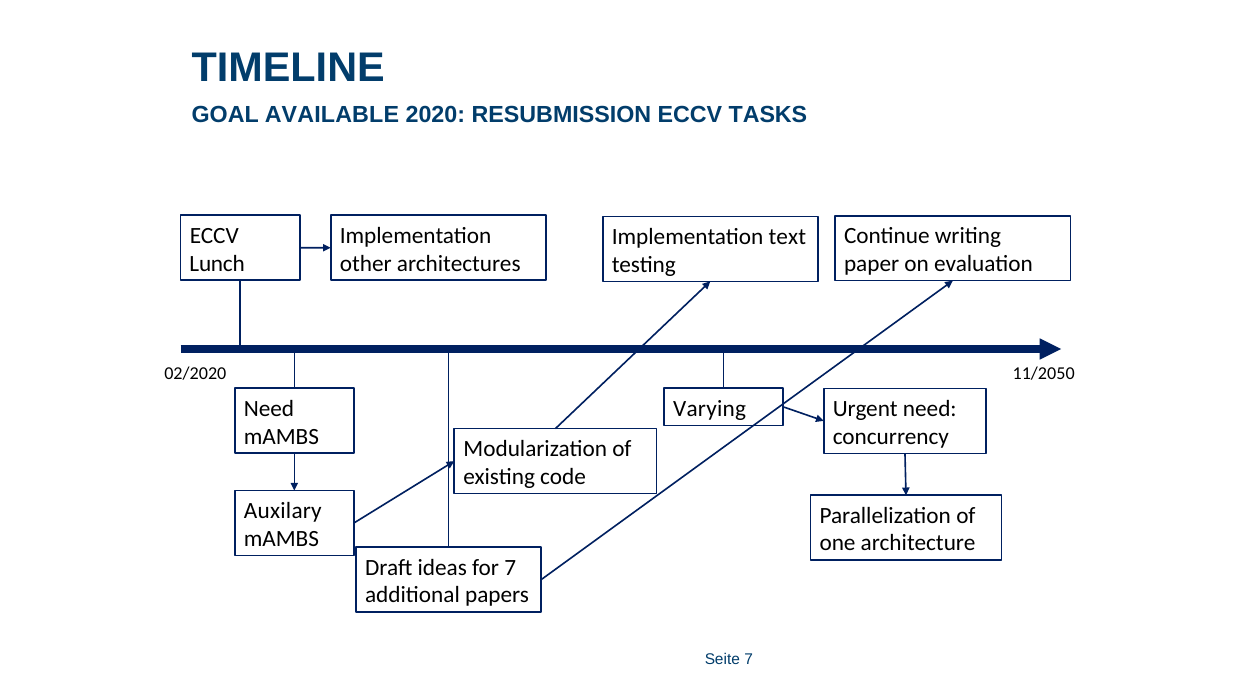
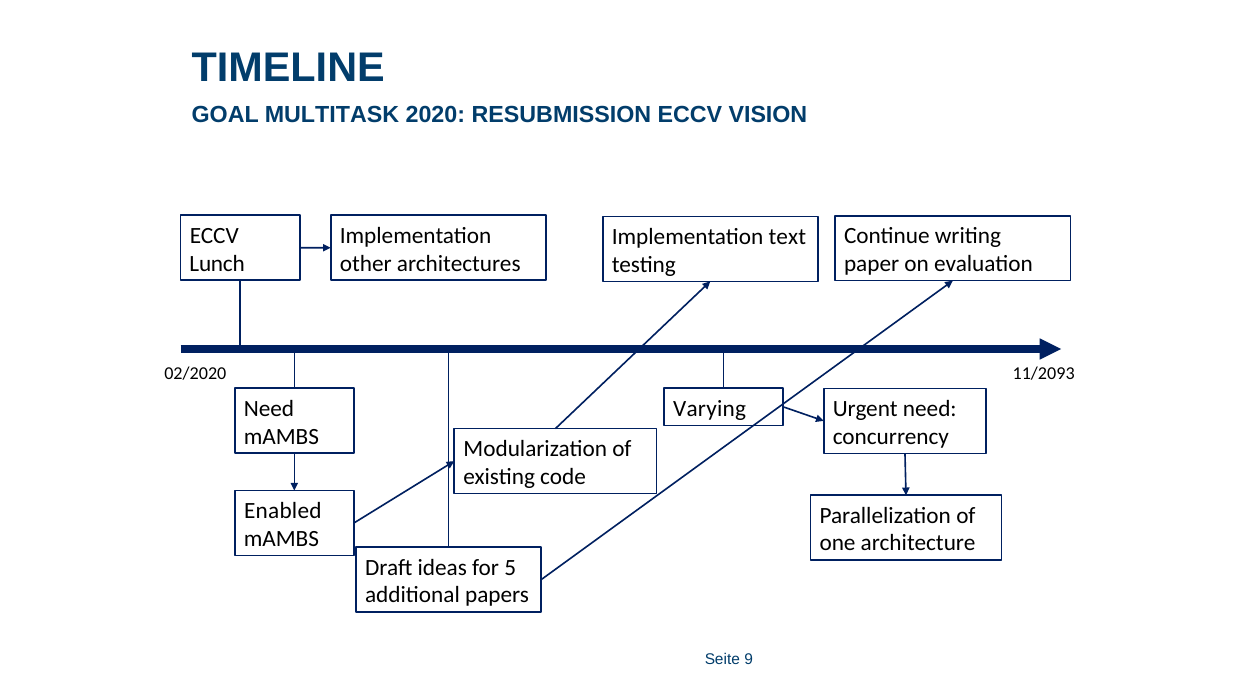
AVAILABLE: AVAILABLE -> MULTITASK (332, 115)
TASKS: TASKS -> VISION (768, 115)
11/2050: 11/2050 -> 11/2093 (1044, 374)
Auxilary: Auxilary -> Enabled (283, 511)
for 7: 7 -> 5 (510, 567)
Seite 7: 7 -> 9 (749, 660)
